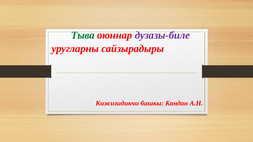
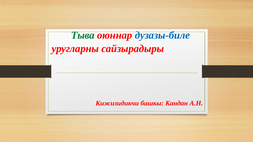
дузазы-биле colour: purple -> blue (162, 35)
